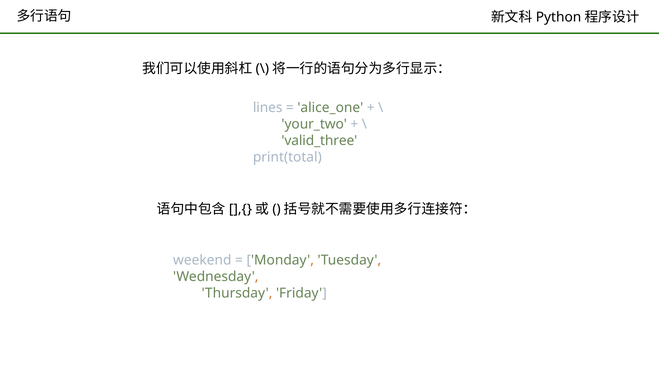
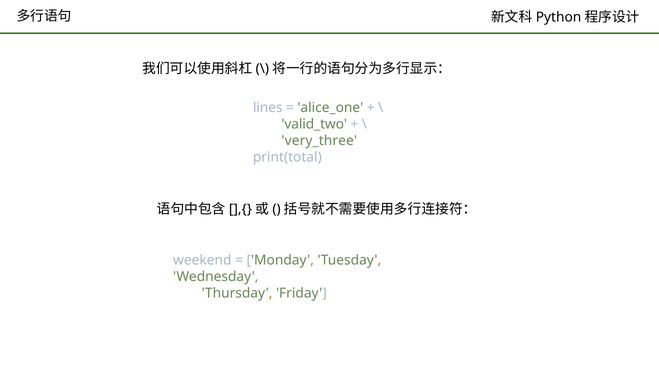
your_two: your_two -> valid_two (314, 124)
valid_three: valid_three -> very_three (319, 141)
